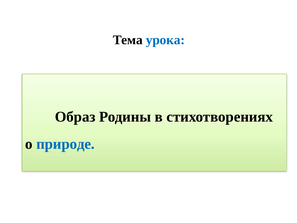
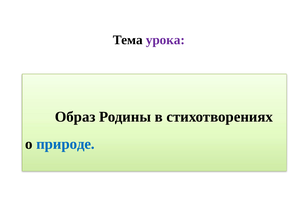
урока colour: blue -> purple (165, 40)
